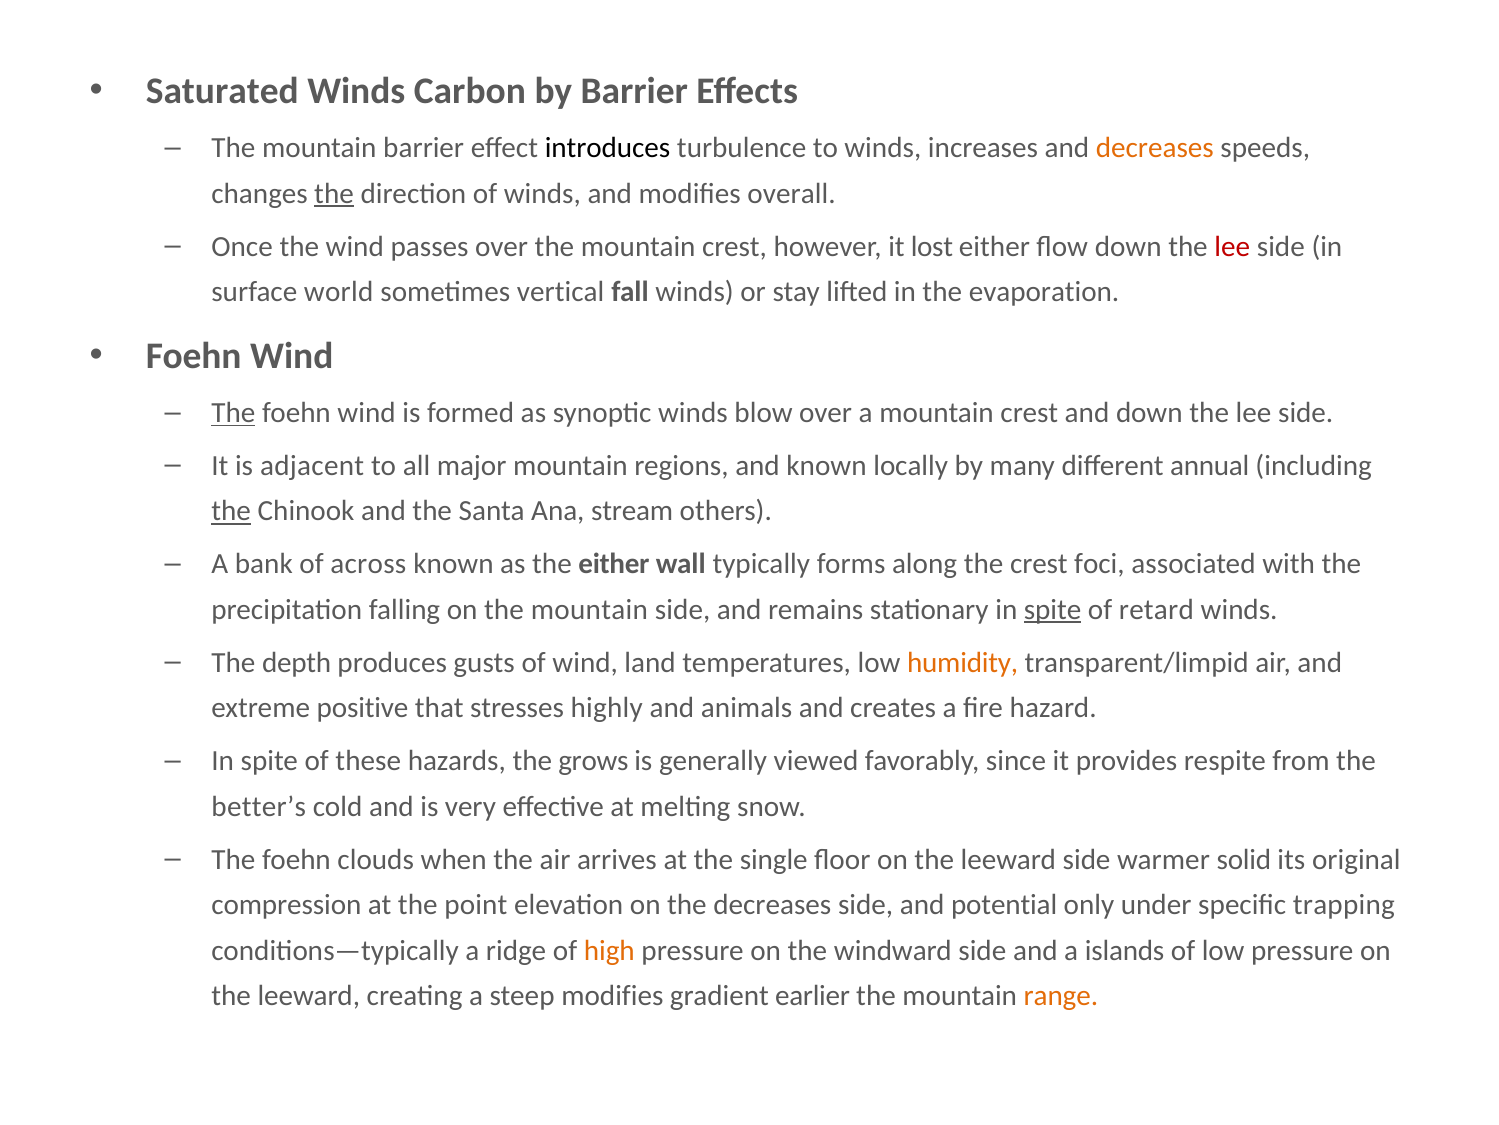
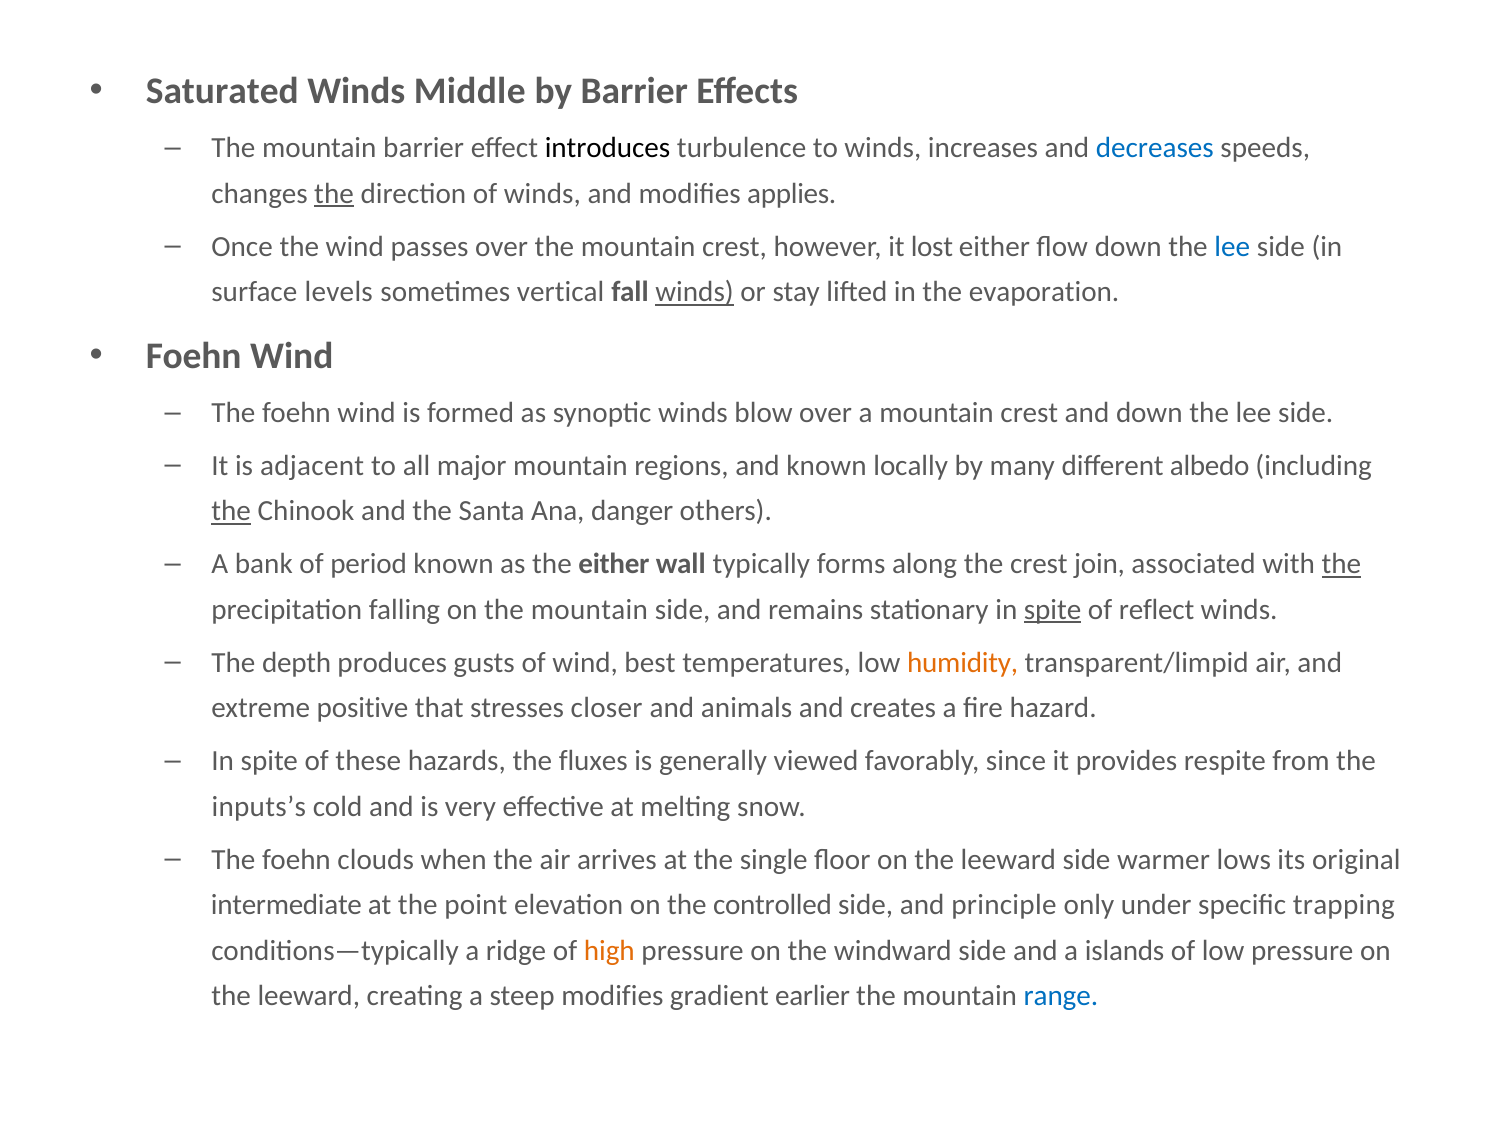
Carbon: Carbon -> Middle (470, 91)
decreases colour: orange -> blue (1155, 148)
overall: overall -> applies (792, 194)
lee colour: red -> blue (1232, 246)
world: world -> levels (339, 292)
winds underline: none -> present (695, 292)
The underline: present -> none (233, 413)
annual: annual -> albedo (1210, 465)
stream: stream -> danger (632, 511)
across: across -> period (369, 564)
foci: foci -> join (1100, 564)
the underline: none -> present (1341, 564)
retard: retard -> reflect (1157, 609)
land: land -> best (650, 662)
highly: highly -> closer (607, 708)
grows: grows -> fluxes (593, 761)
better’s: better’s -> inputs’s (259, 806)
solid: solid -> lows (1244, 859)
compression: compression -> intermediate (286, 905)
the decreases: decreases -> controlled (772, 905)
potential: potential -> principle (1004, 905)
range colour: orange -> blue (1061, 996)
